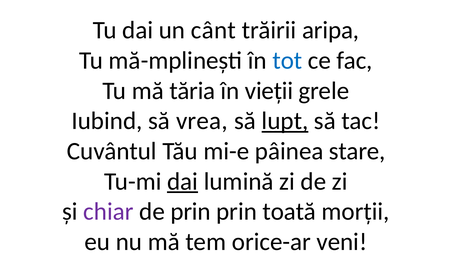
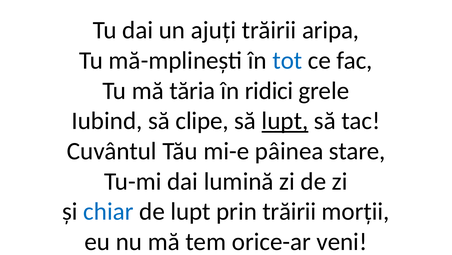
cânt: cânt -> ajuți (213, 30)
vieții: vieții -> ridici (269, 90)
vrea: vrea -> clipe (202, 121)
dai underline: present -> none (183, 181)
chiar colour: purple -> blue (108, 211)
de prin: prin -> lupt (191, 211)
prin toată: toată -> trăirii (289, 211)
